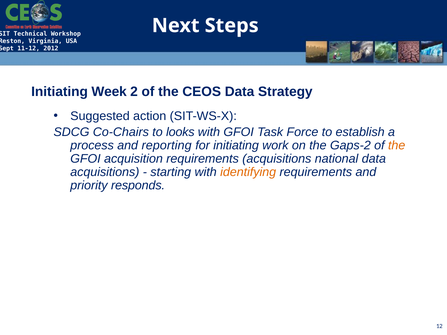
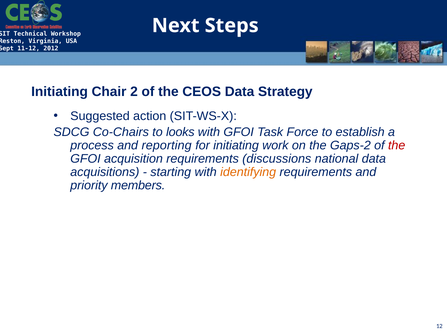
Week: Week -> Chair (109, 92)
the colour: orange -> red (397, 145)
requirements acquisitions: acquisitions -> discussions (277, 159)
responds: responds -> members (138, 186)
